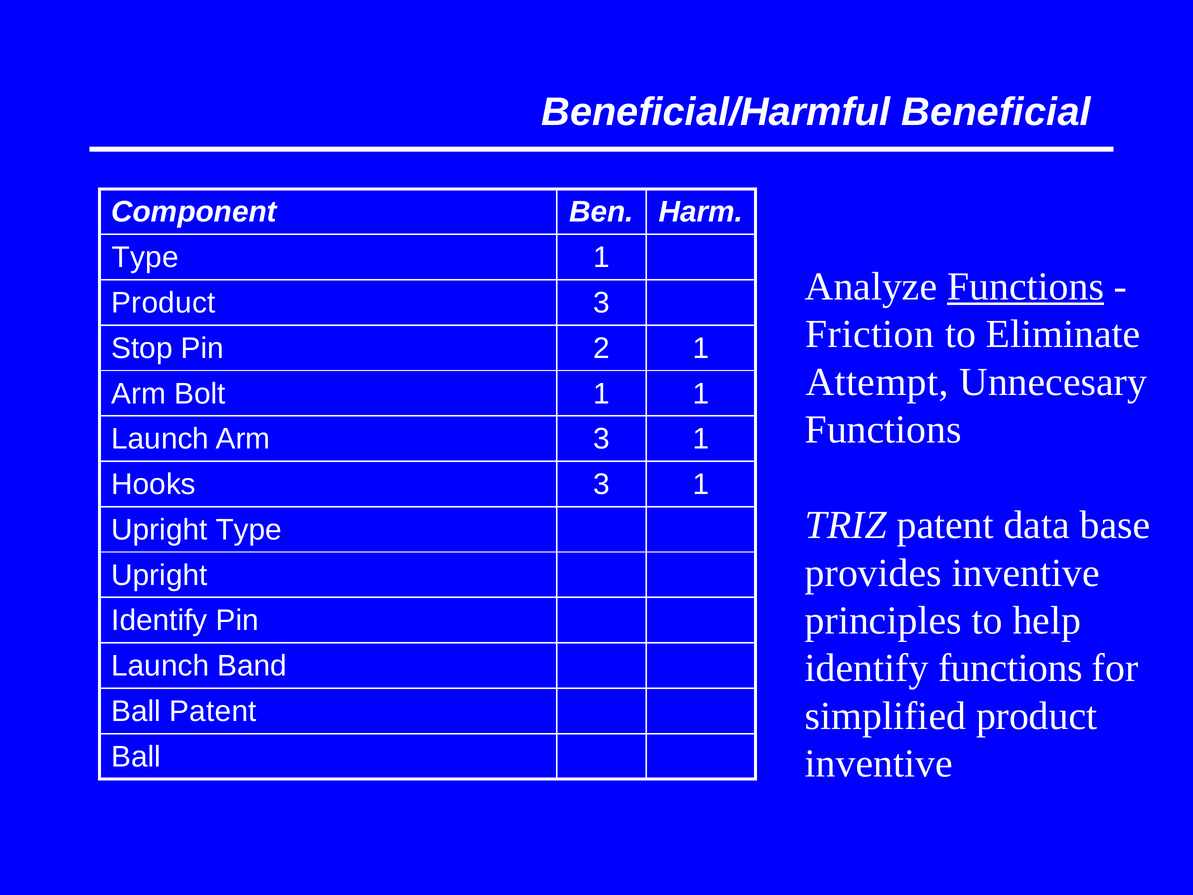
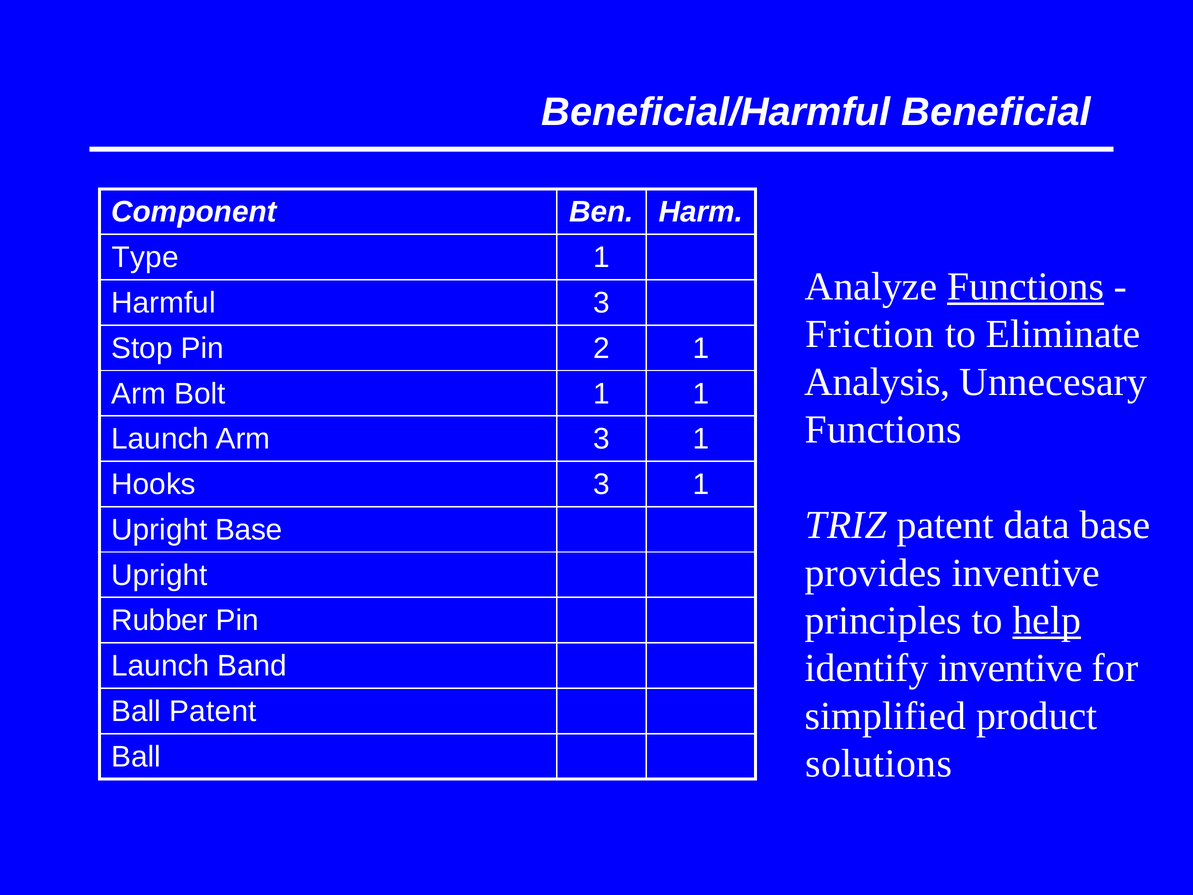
Product: Product -> Harmful (164, 303)
Attempt: Attempt -> Analysis (877, 382)
Upright Type: Type -> Base (249, 530)
help underline: none -> present (1047, 620)
Identify: Identify -> Rubber (159, 620)
identify functions: functions -> inventive (1010, 668)
inventive: inventive -> solutions (879, 764)
